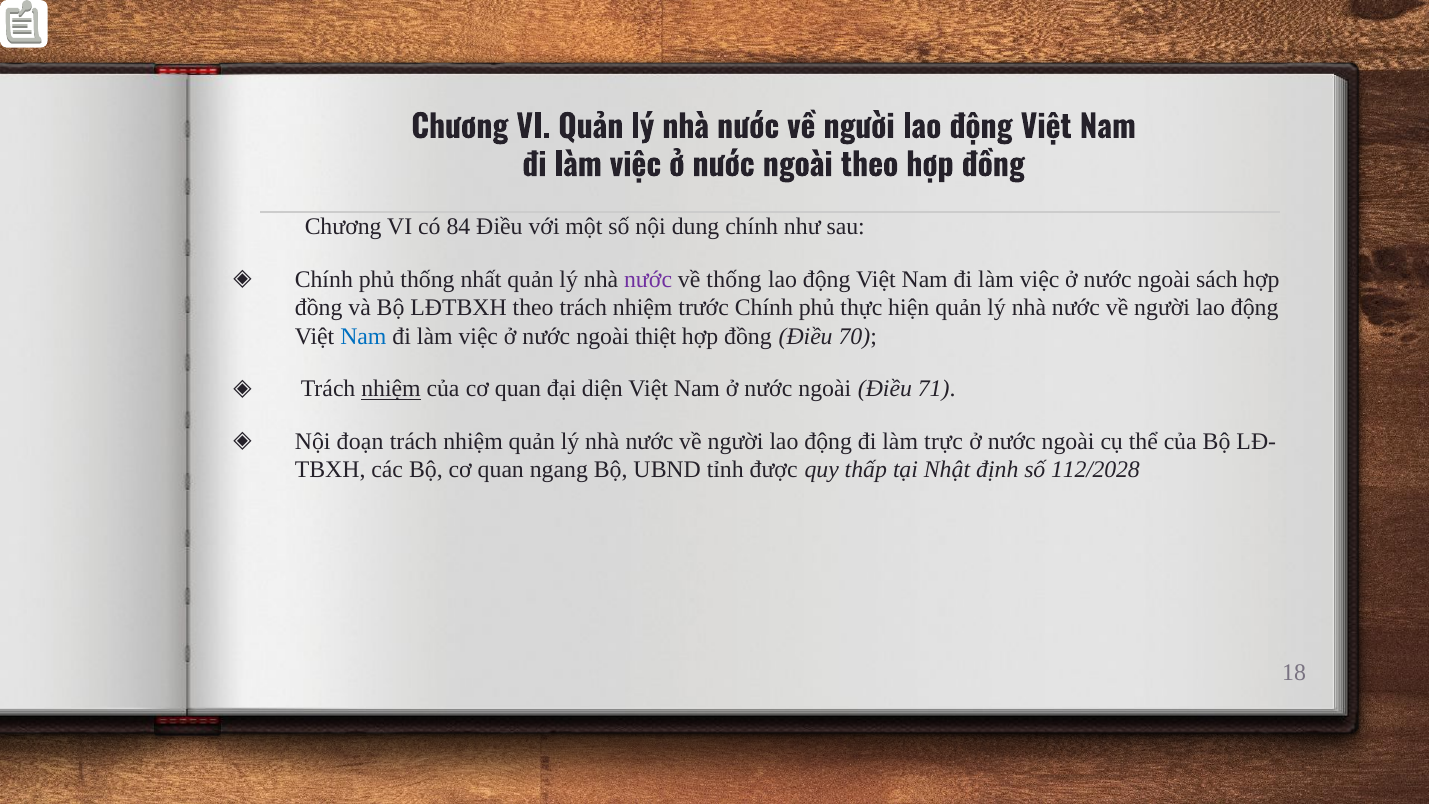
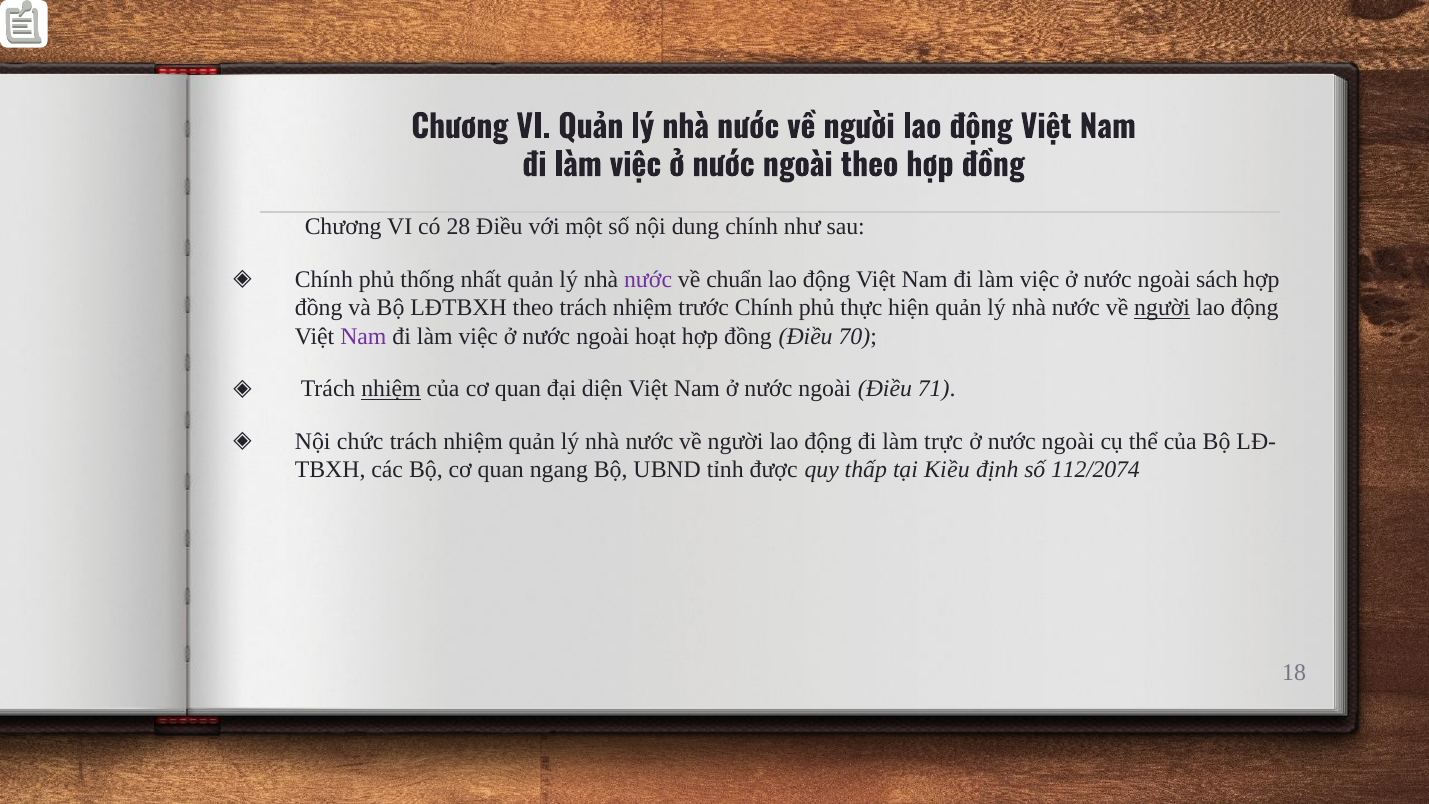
84: 84 -> 28 (458, 227)
về thống: thống -> chuẩn (734, 279)
người underline: none -> present (1162, 308)
Nam colour: blue -> purple (363, 337)
thiệt: thiệt -> hoạt (656, 337)
đoạn: đoạn -> chức (360, 441)
Nhật: Nhật -> Kiều (947, 470)
112/2028: 112/2028 -> 112/2074 (1095, 470)
